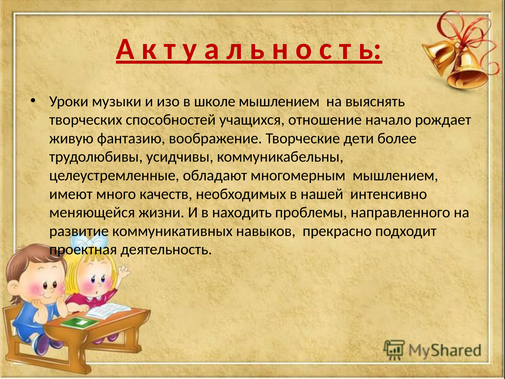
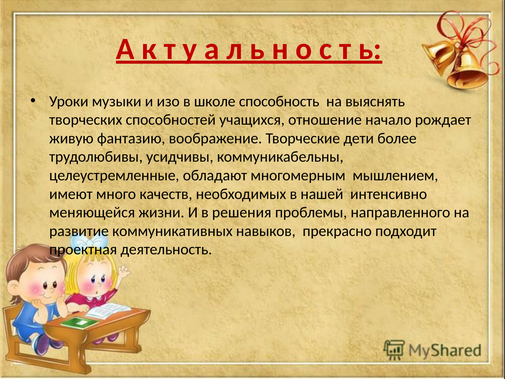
школе мышлением: мышлением -> способность (279, 101)
находить: находить -> решения (242, 212)
